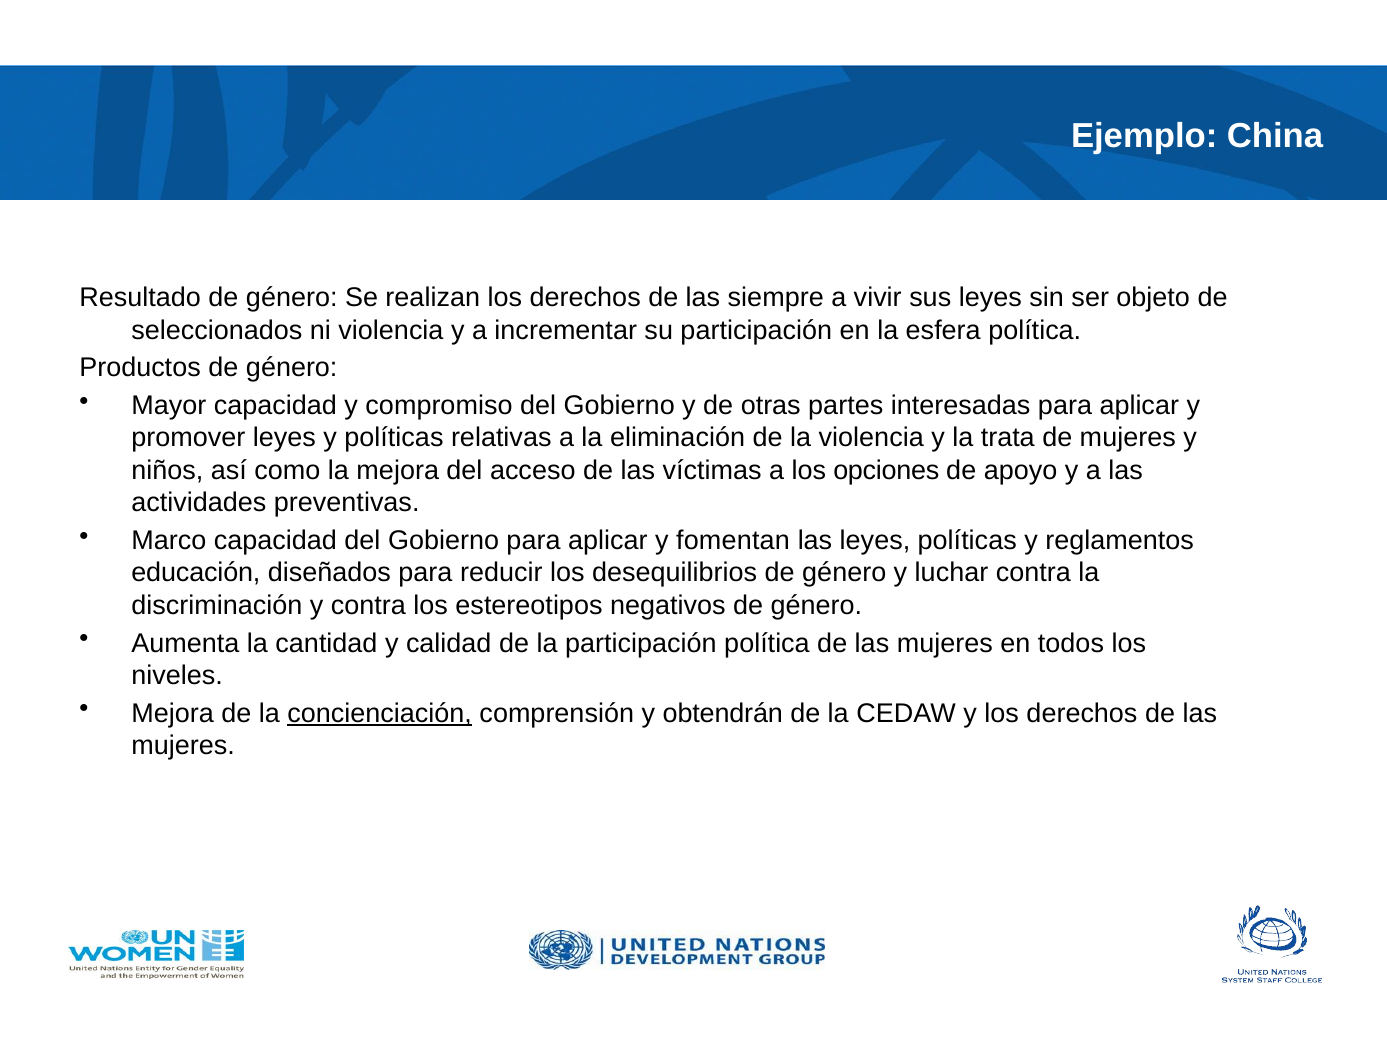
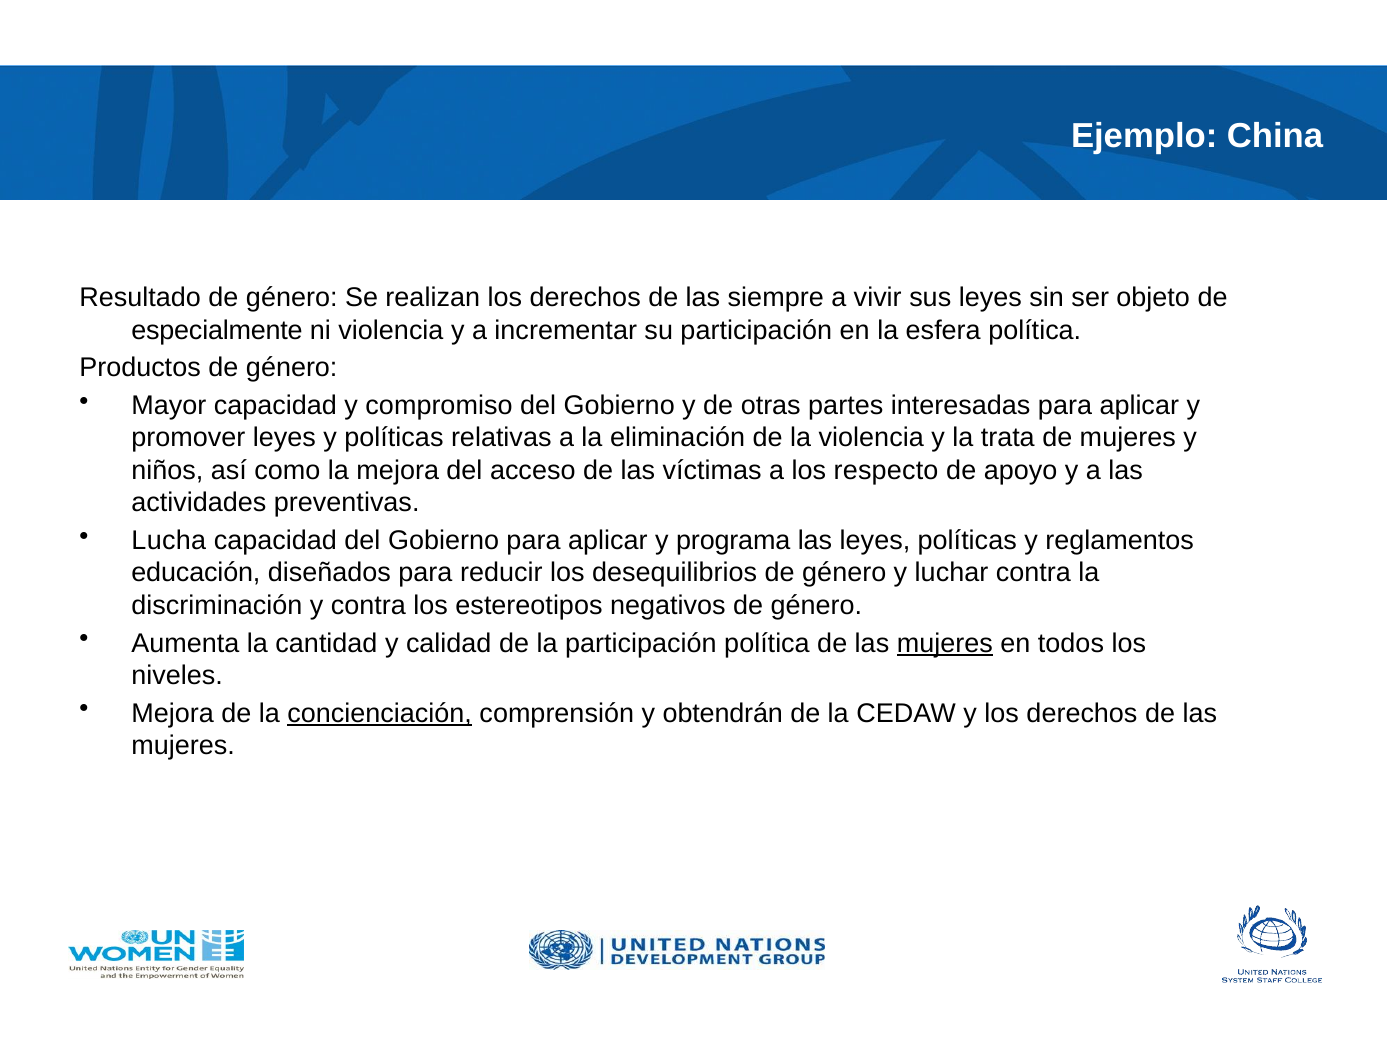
seleccionados: seleccionados -> especialmente (217, 330)
opciones: opciones -> respecto (886, 471)
Marco: Marco -> Lucha (169, 541)
fomentan: fomentan -> programa (733, 541)
mujeres underline: none -> present (945, 643)
